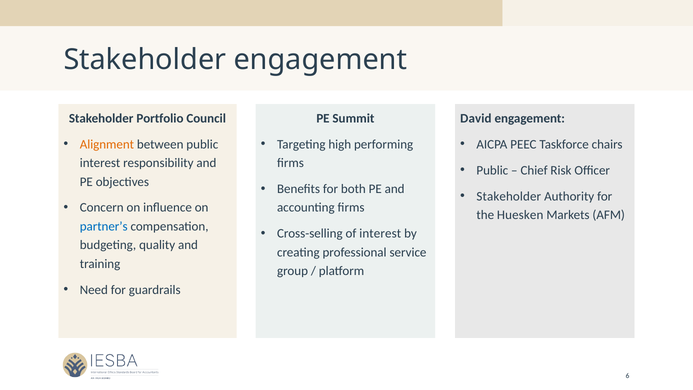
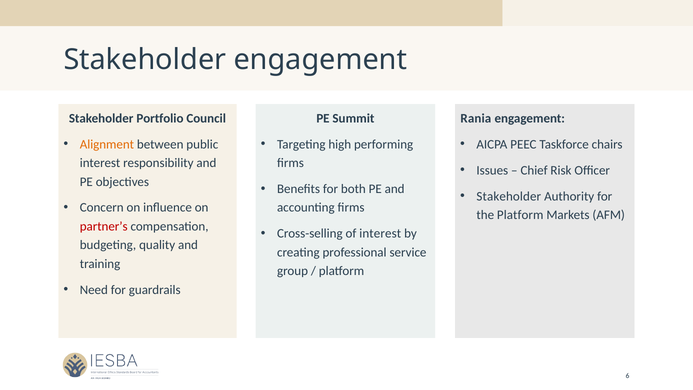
David: David -> Rania (476, 118)
Public: Public -> Issues (492, 170)
the Huesken: Huesken -> Platform (520, 215)
partner’s colour: blue -> red (104, 226)
